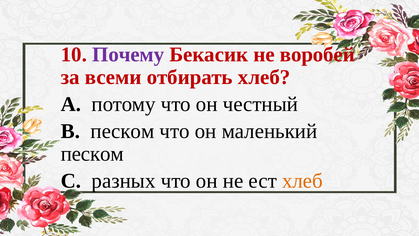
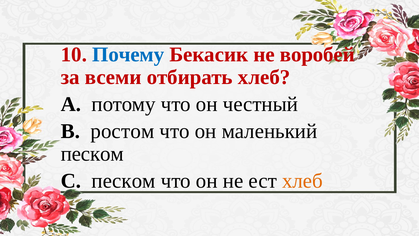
Почему colour: purple -> blue (128, 54)
B песком: песком -> ростом (122, 131)
C разных: разных -> песком (124, 181)
